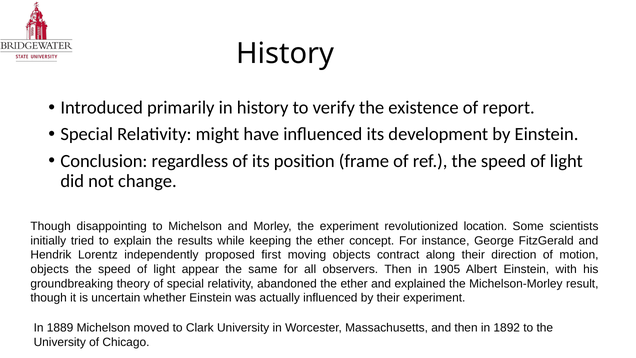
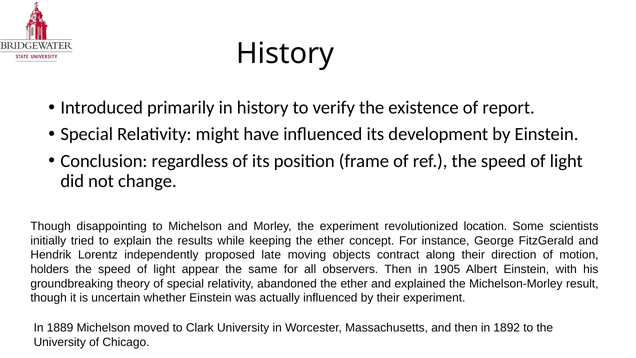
first: first -> late (271, 255)
objects: objects -> holders (50, 269)
